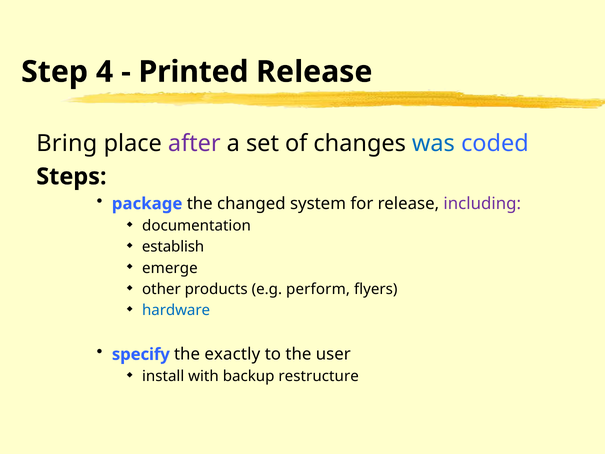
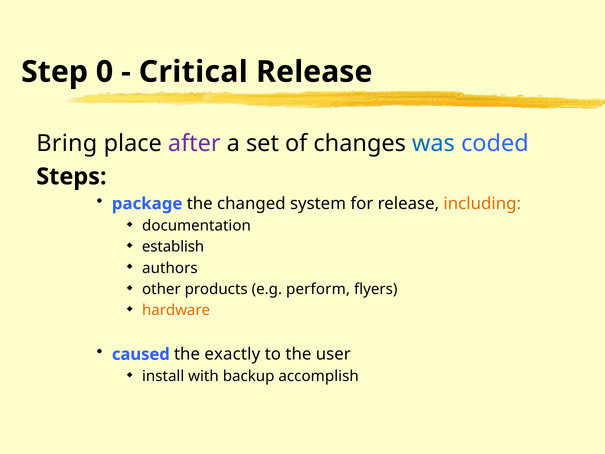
4: 4 -> 0 (105, 72)
Printed: Printed -> Critical (193, 72)
including colour: purple -> orange (482, 204)
emerge: emerge -> authors (170, 268)
hardware colour: blue -> orange (176, 310)
specify: specify -> caused (141, 354)
restructure: restructure -> accomplish (319, 376)
